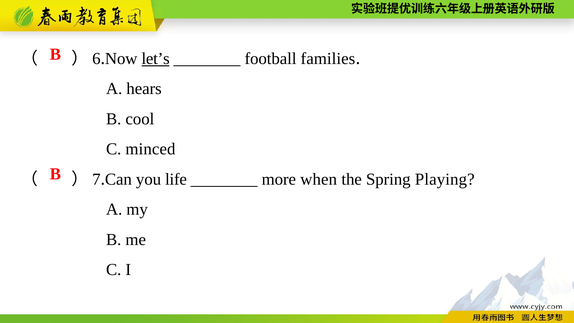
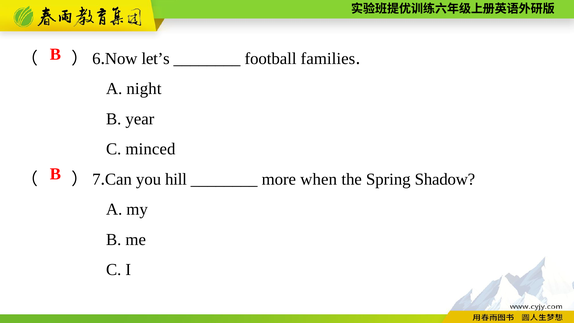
let’s underline: present -> none (156, 59)
hears: hears -> night (144, 89)
cool: cool -> year (140, 119)
life: life -> hill (176, 179)
Playing: Playing -> Shadow (445, 179)
